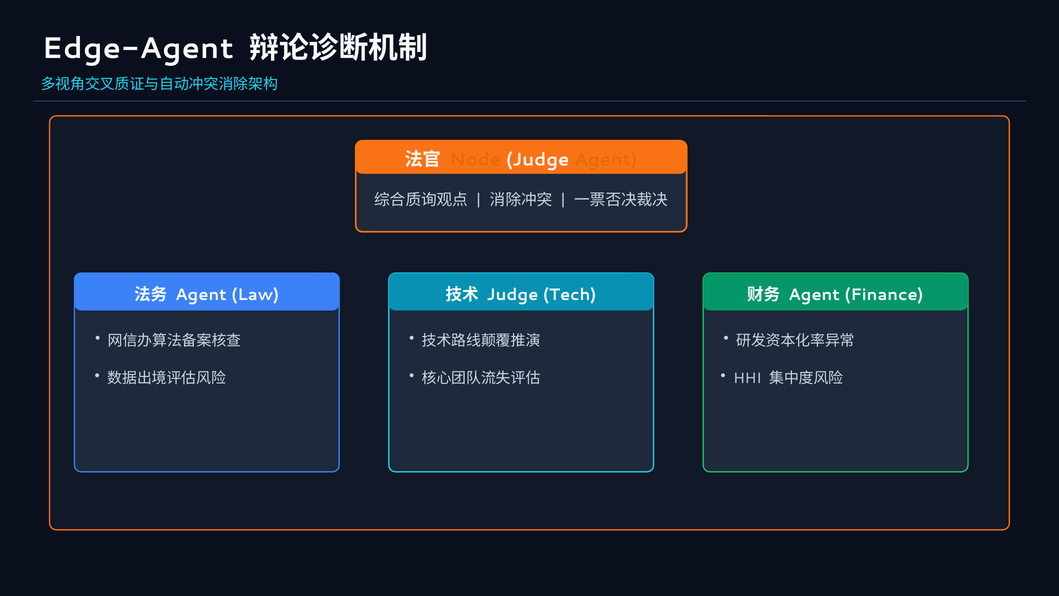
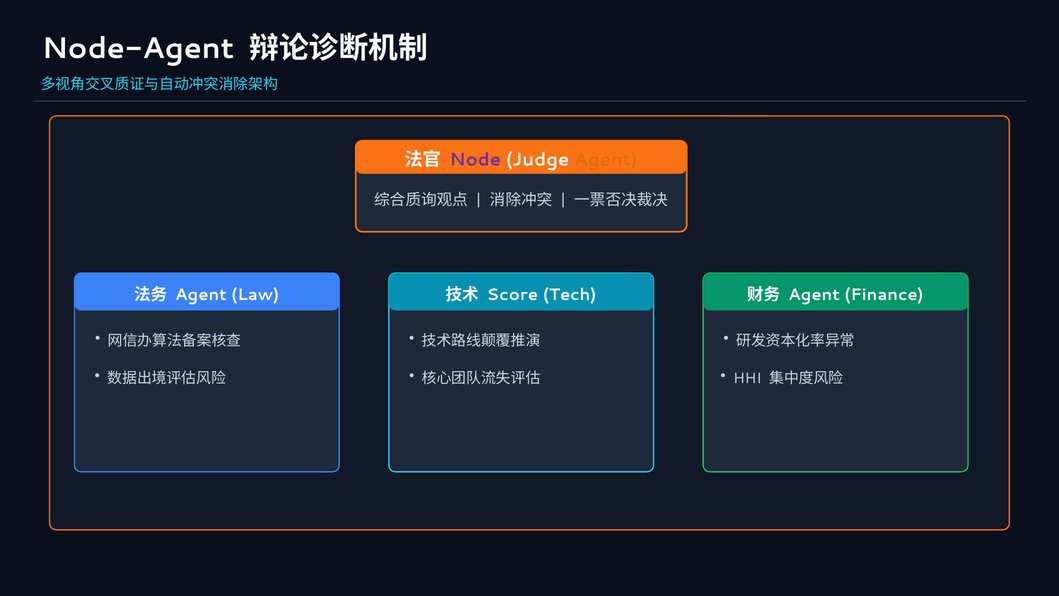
Edge-Agent: Edge-Agent -> Node-Agent (138, 48)
Node colour: orange -> purple (475, 160)
Judge: Judge -> Score (512, 295)
